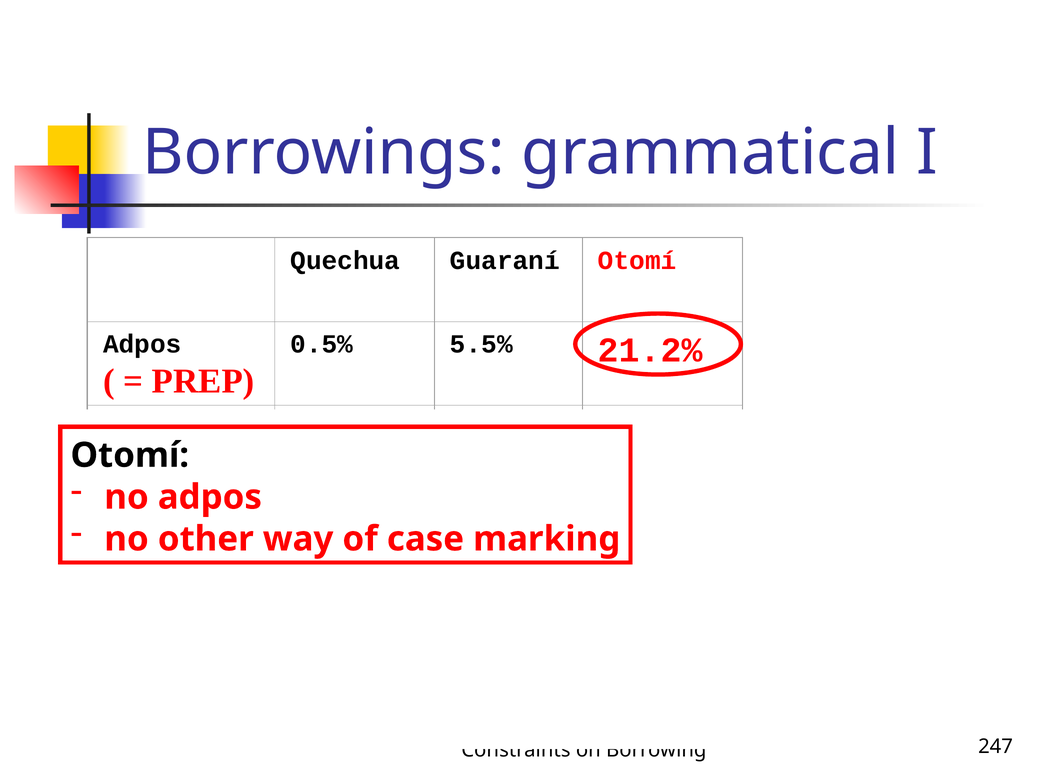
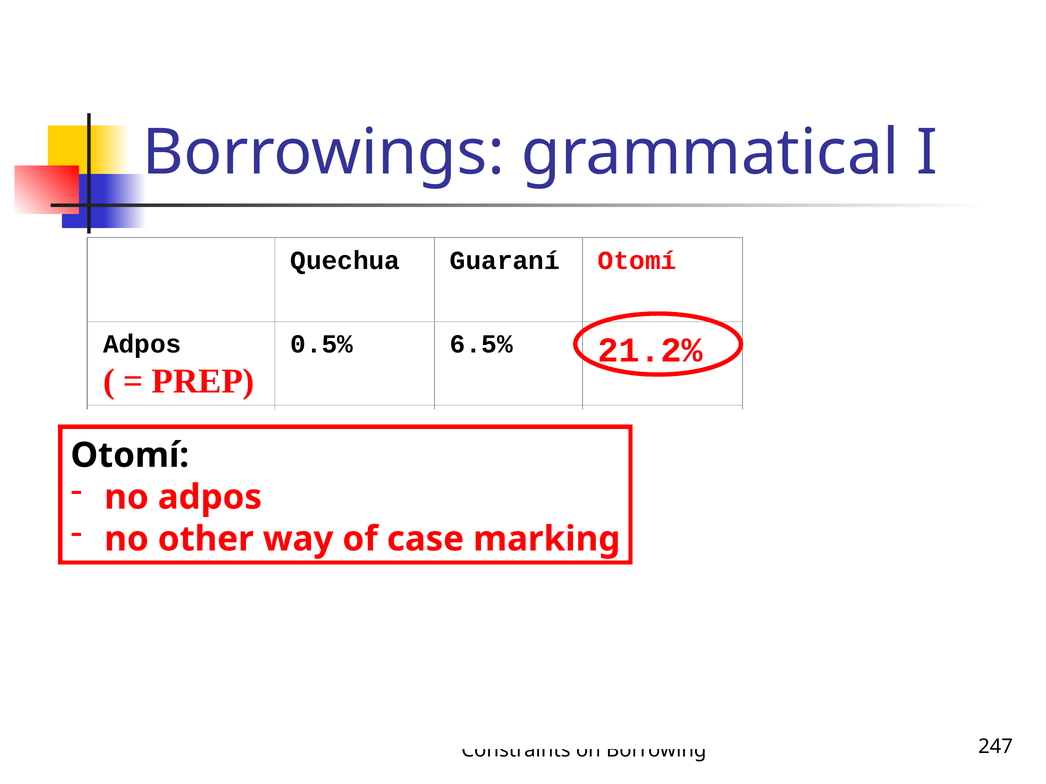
0.5% 5.5%: 5.5% -> 6.5% (481, 344)
